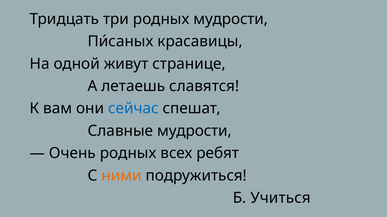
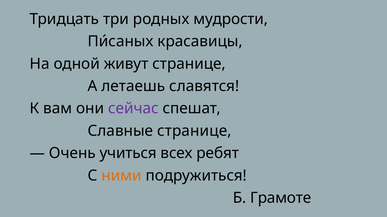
сейчас colour: blue -> purple (133, 109)
Славные мудрости: мудрости -> странице (194, 131)
Очень родных: родных -> учиться (128, 154)
Учиться: Учиться -> Грамоте (281, 198)
